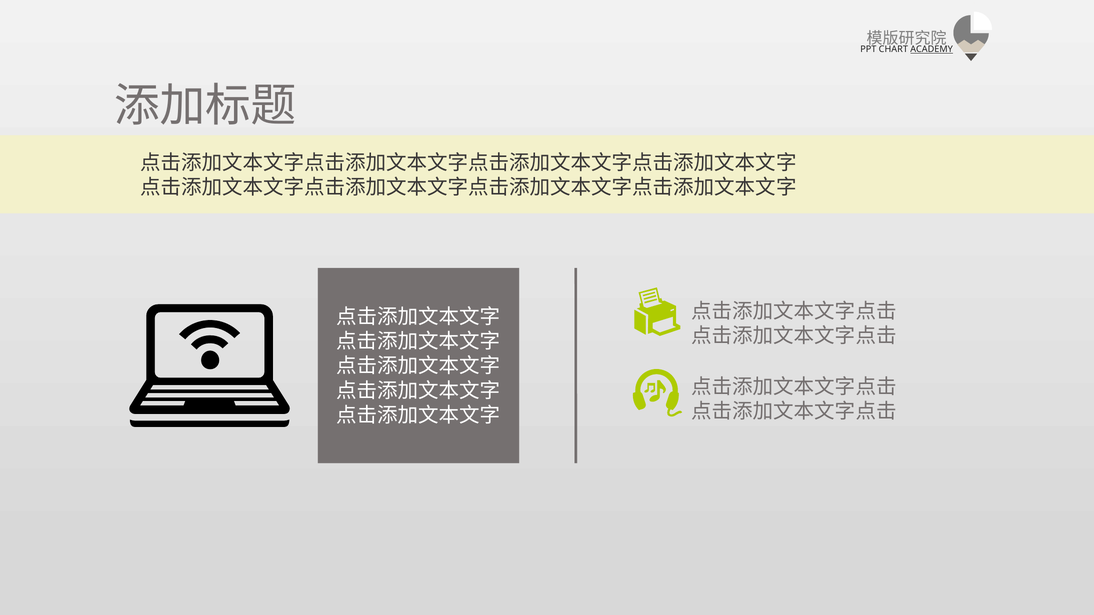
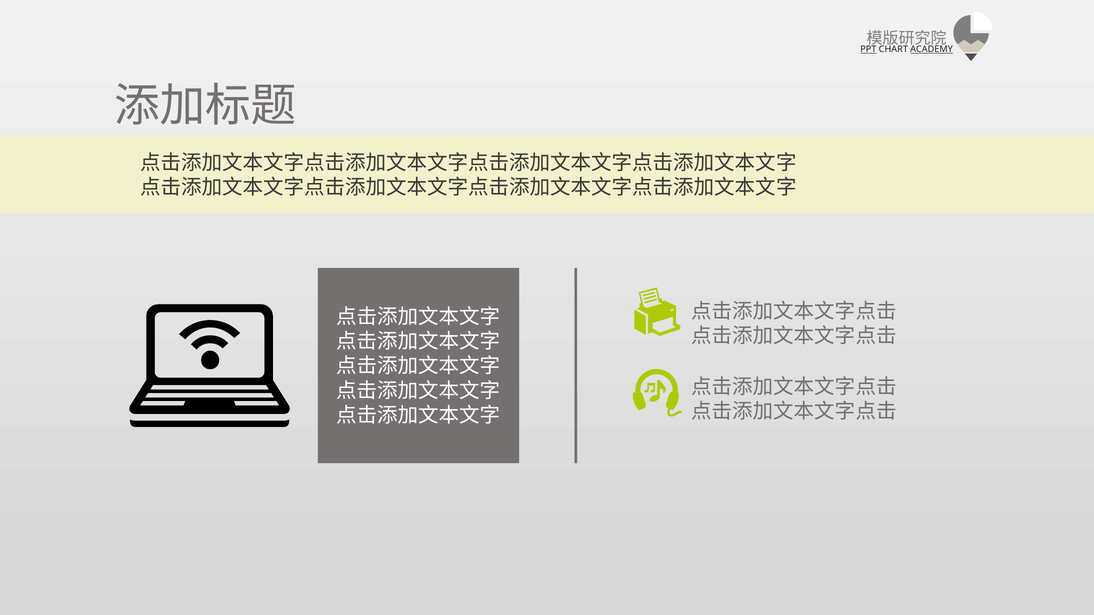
PPT underline: none -> present (868, 49)
